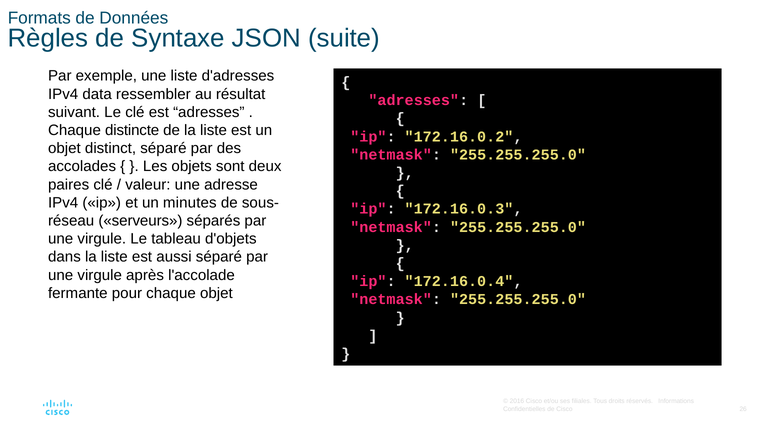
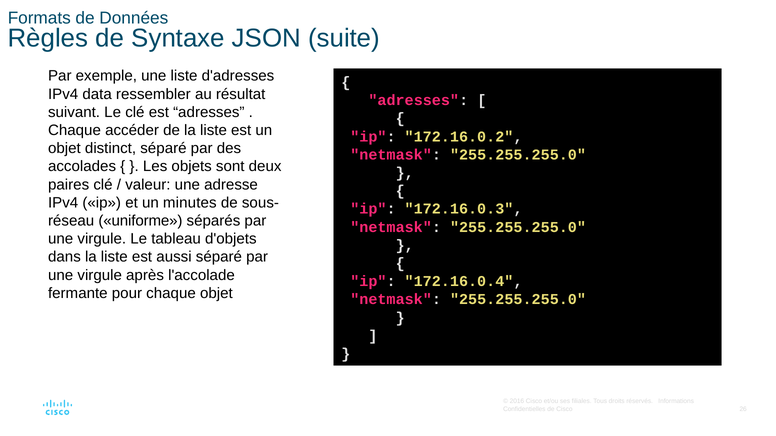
distincte: distincte -> accéder (132, 130)
serveurs: serveurs -> uniforme (140, 221)
